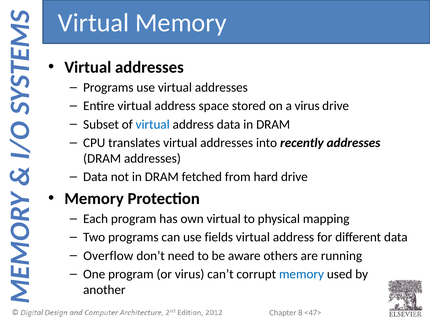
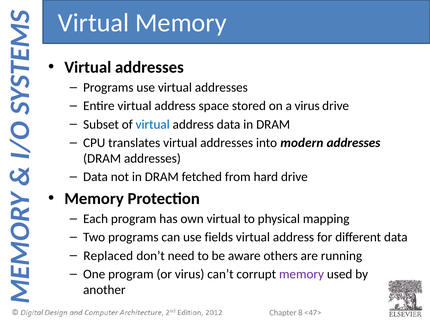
recently: recently -> modern (302, 143)
Overflow: Overflow -> Replaced (108, 255)
memory colour: blue -> purple (301, 274)
